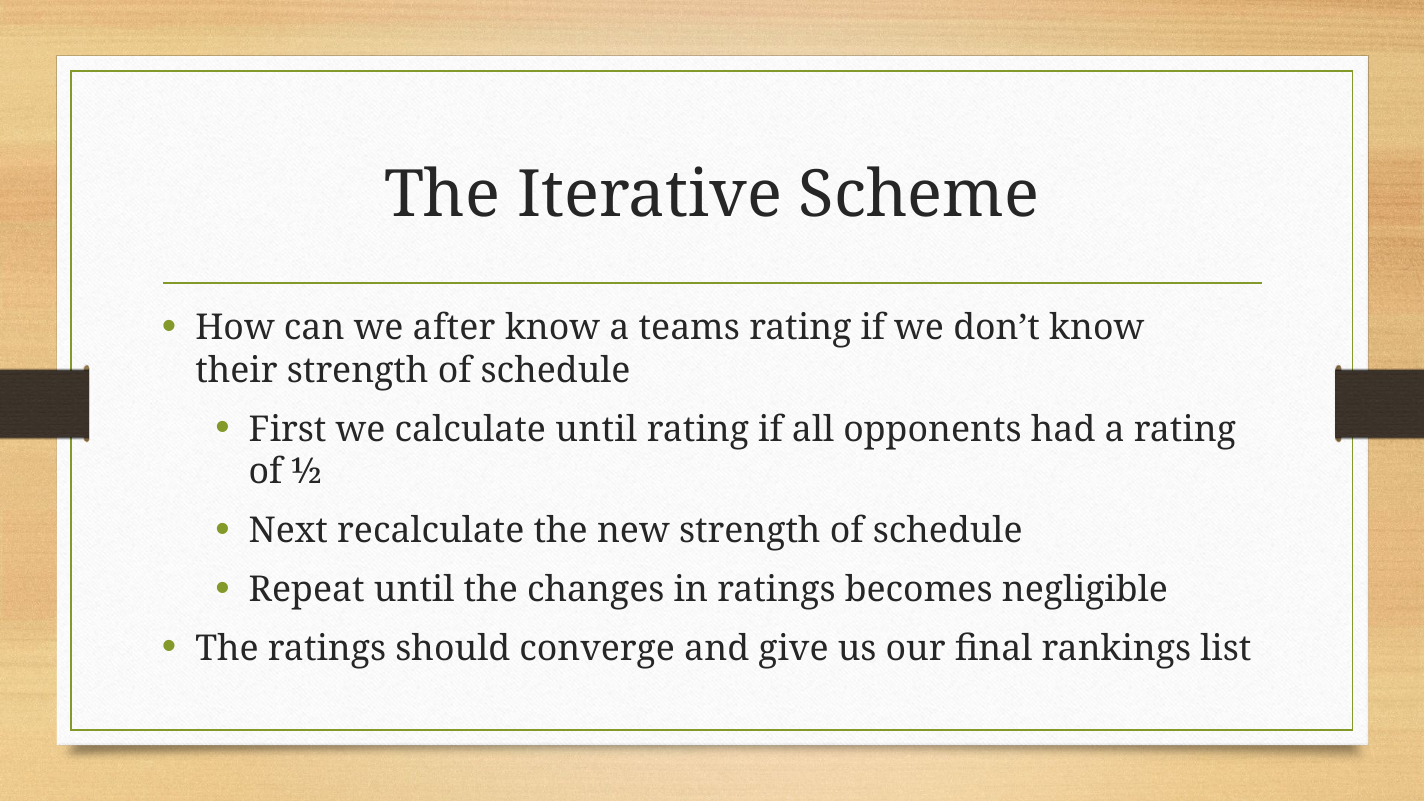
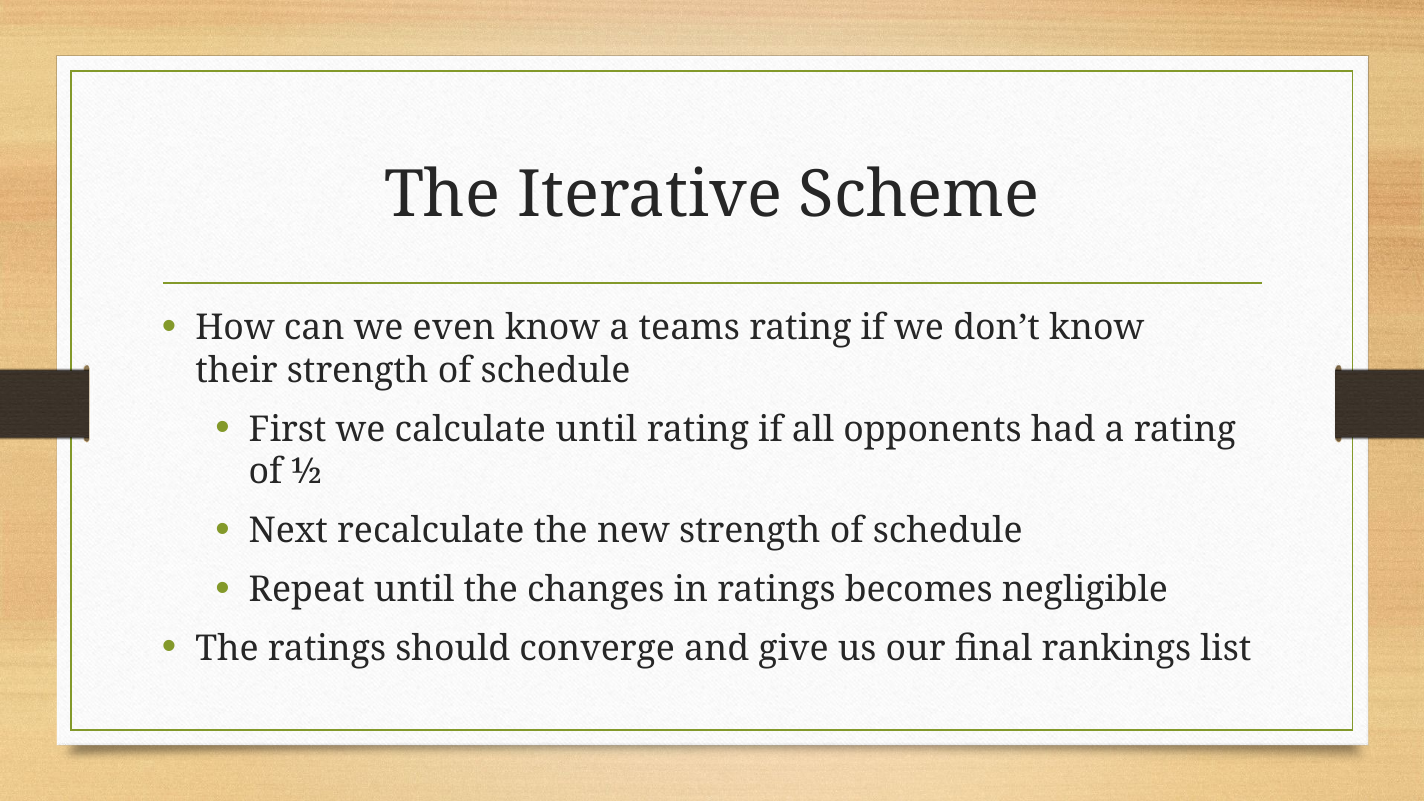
after: after -> even (454, 328)
